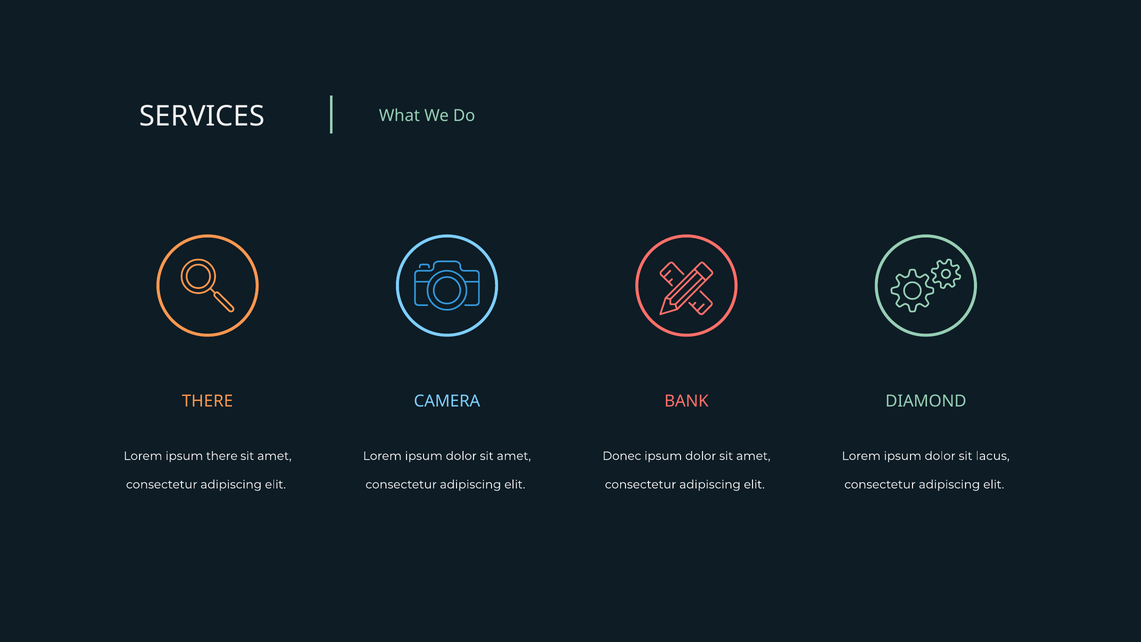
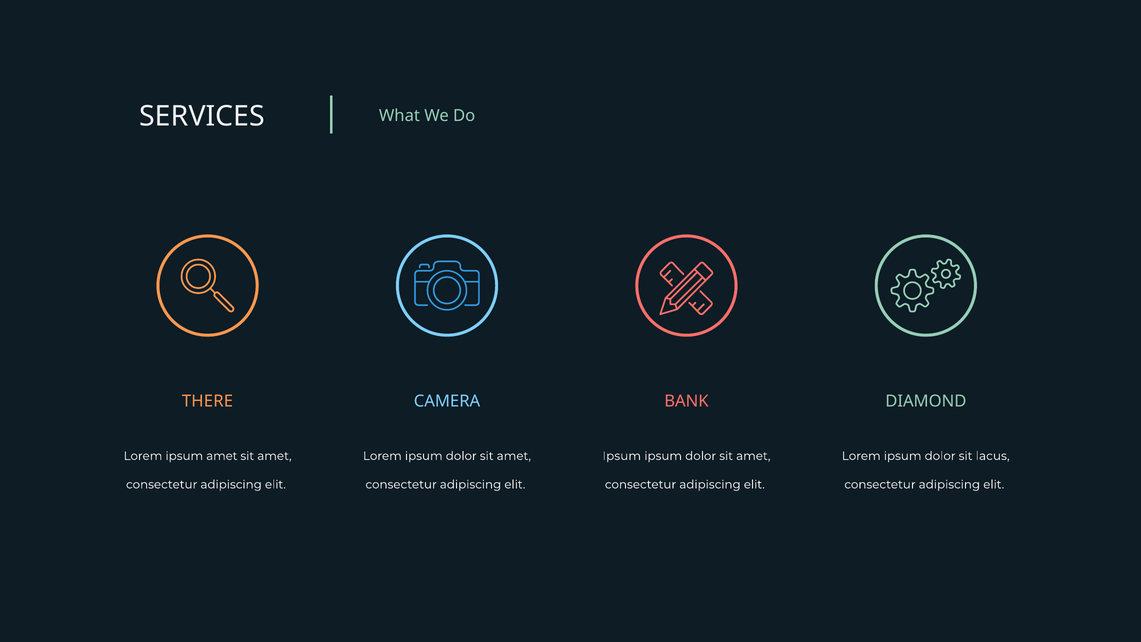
ipsum there: there -> amet (222, 456)
Donec: Donec -> Ipsum (622, 456)
